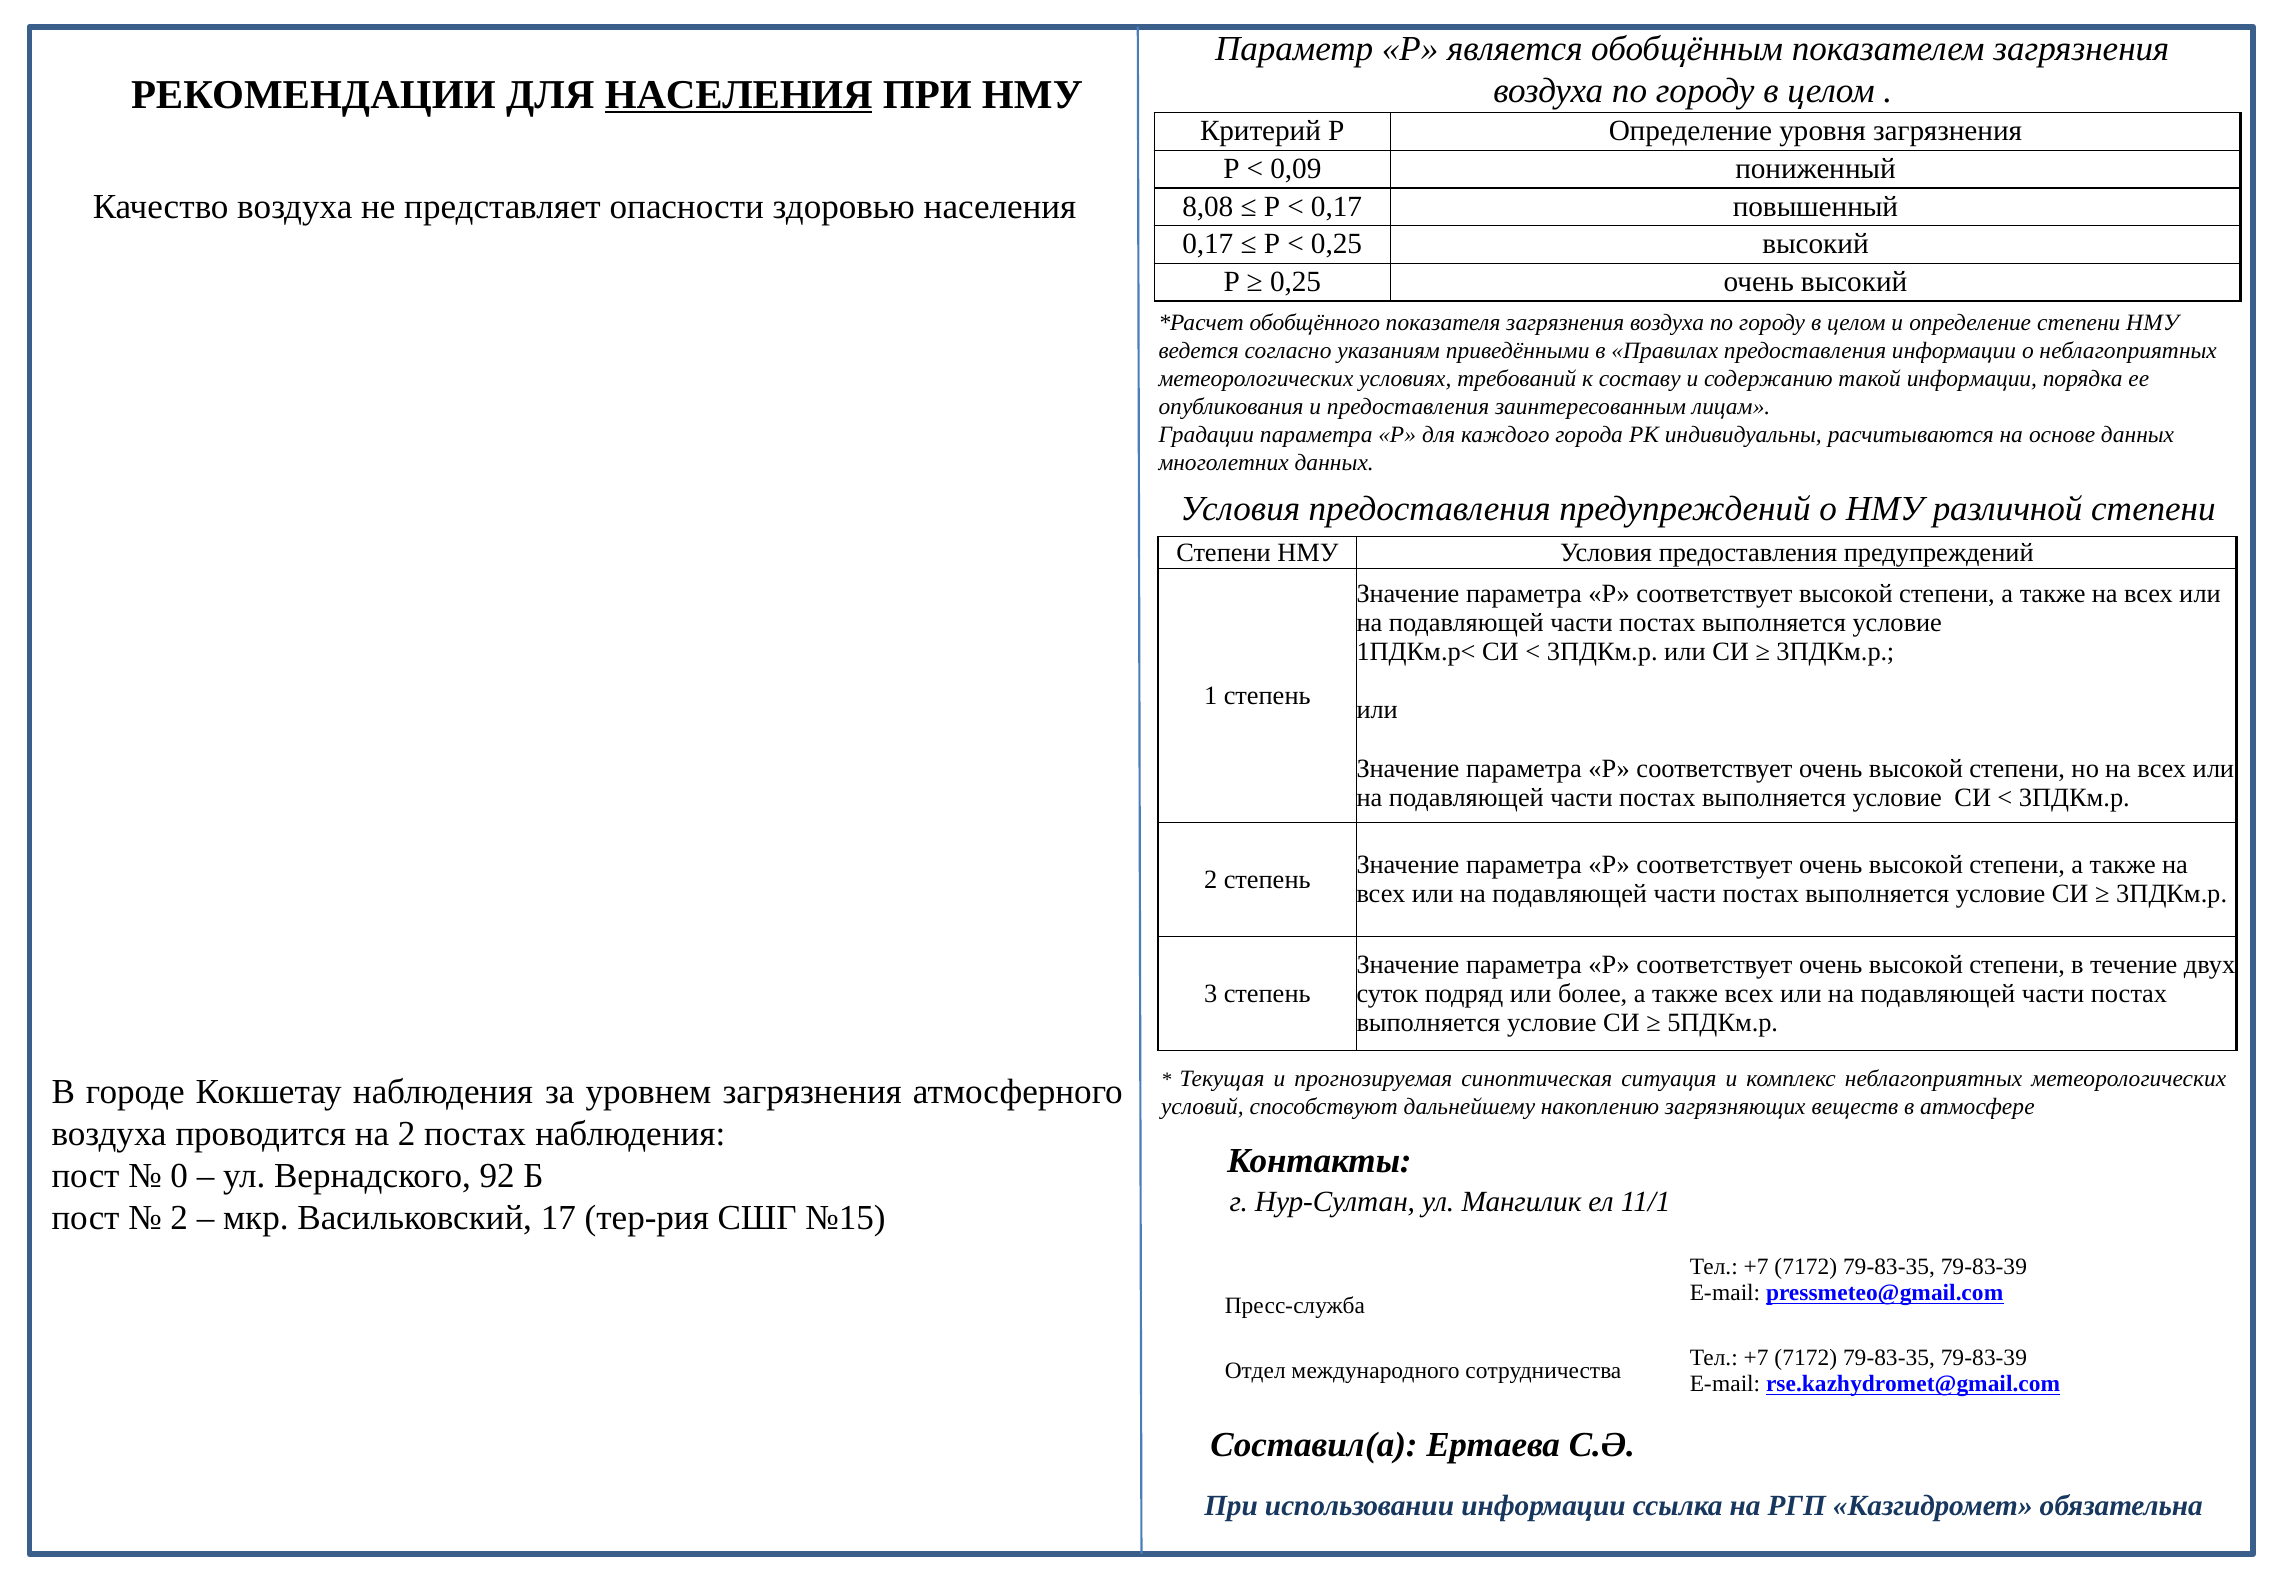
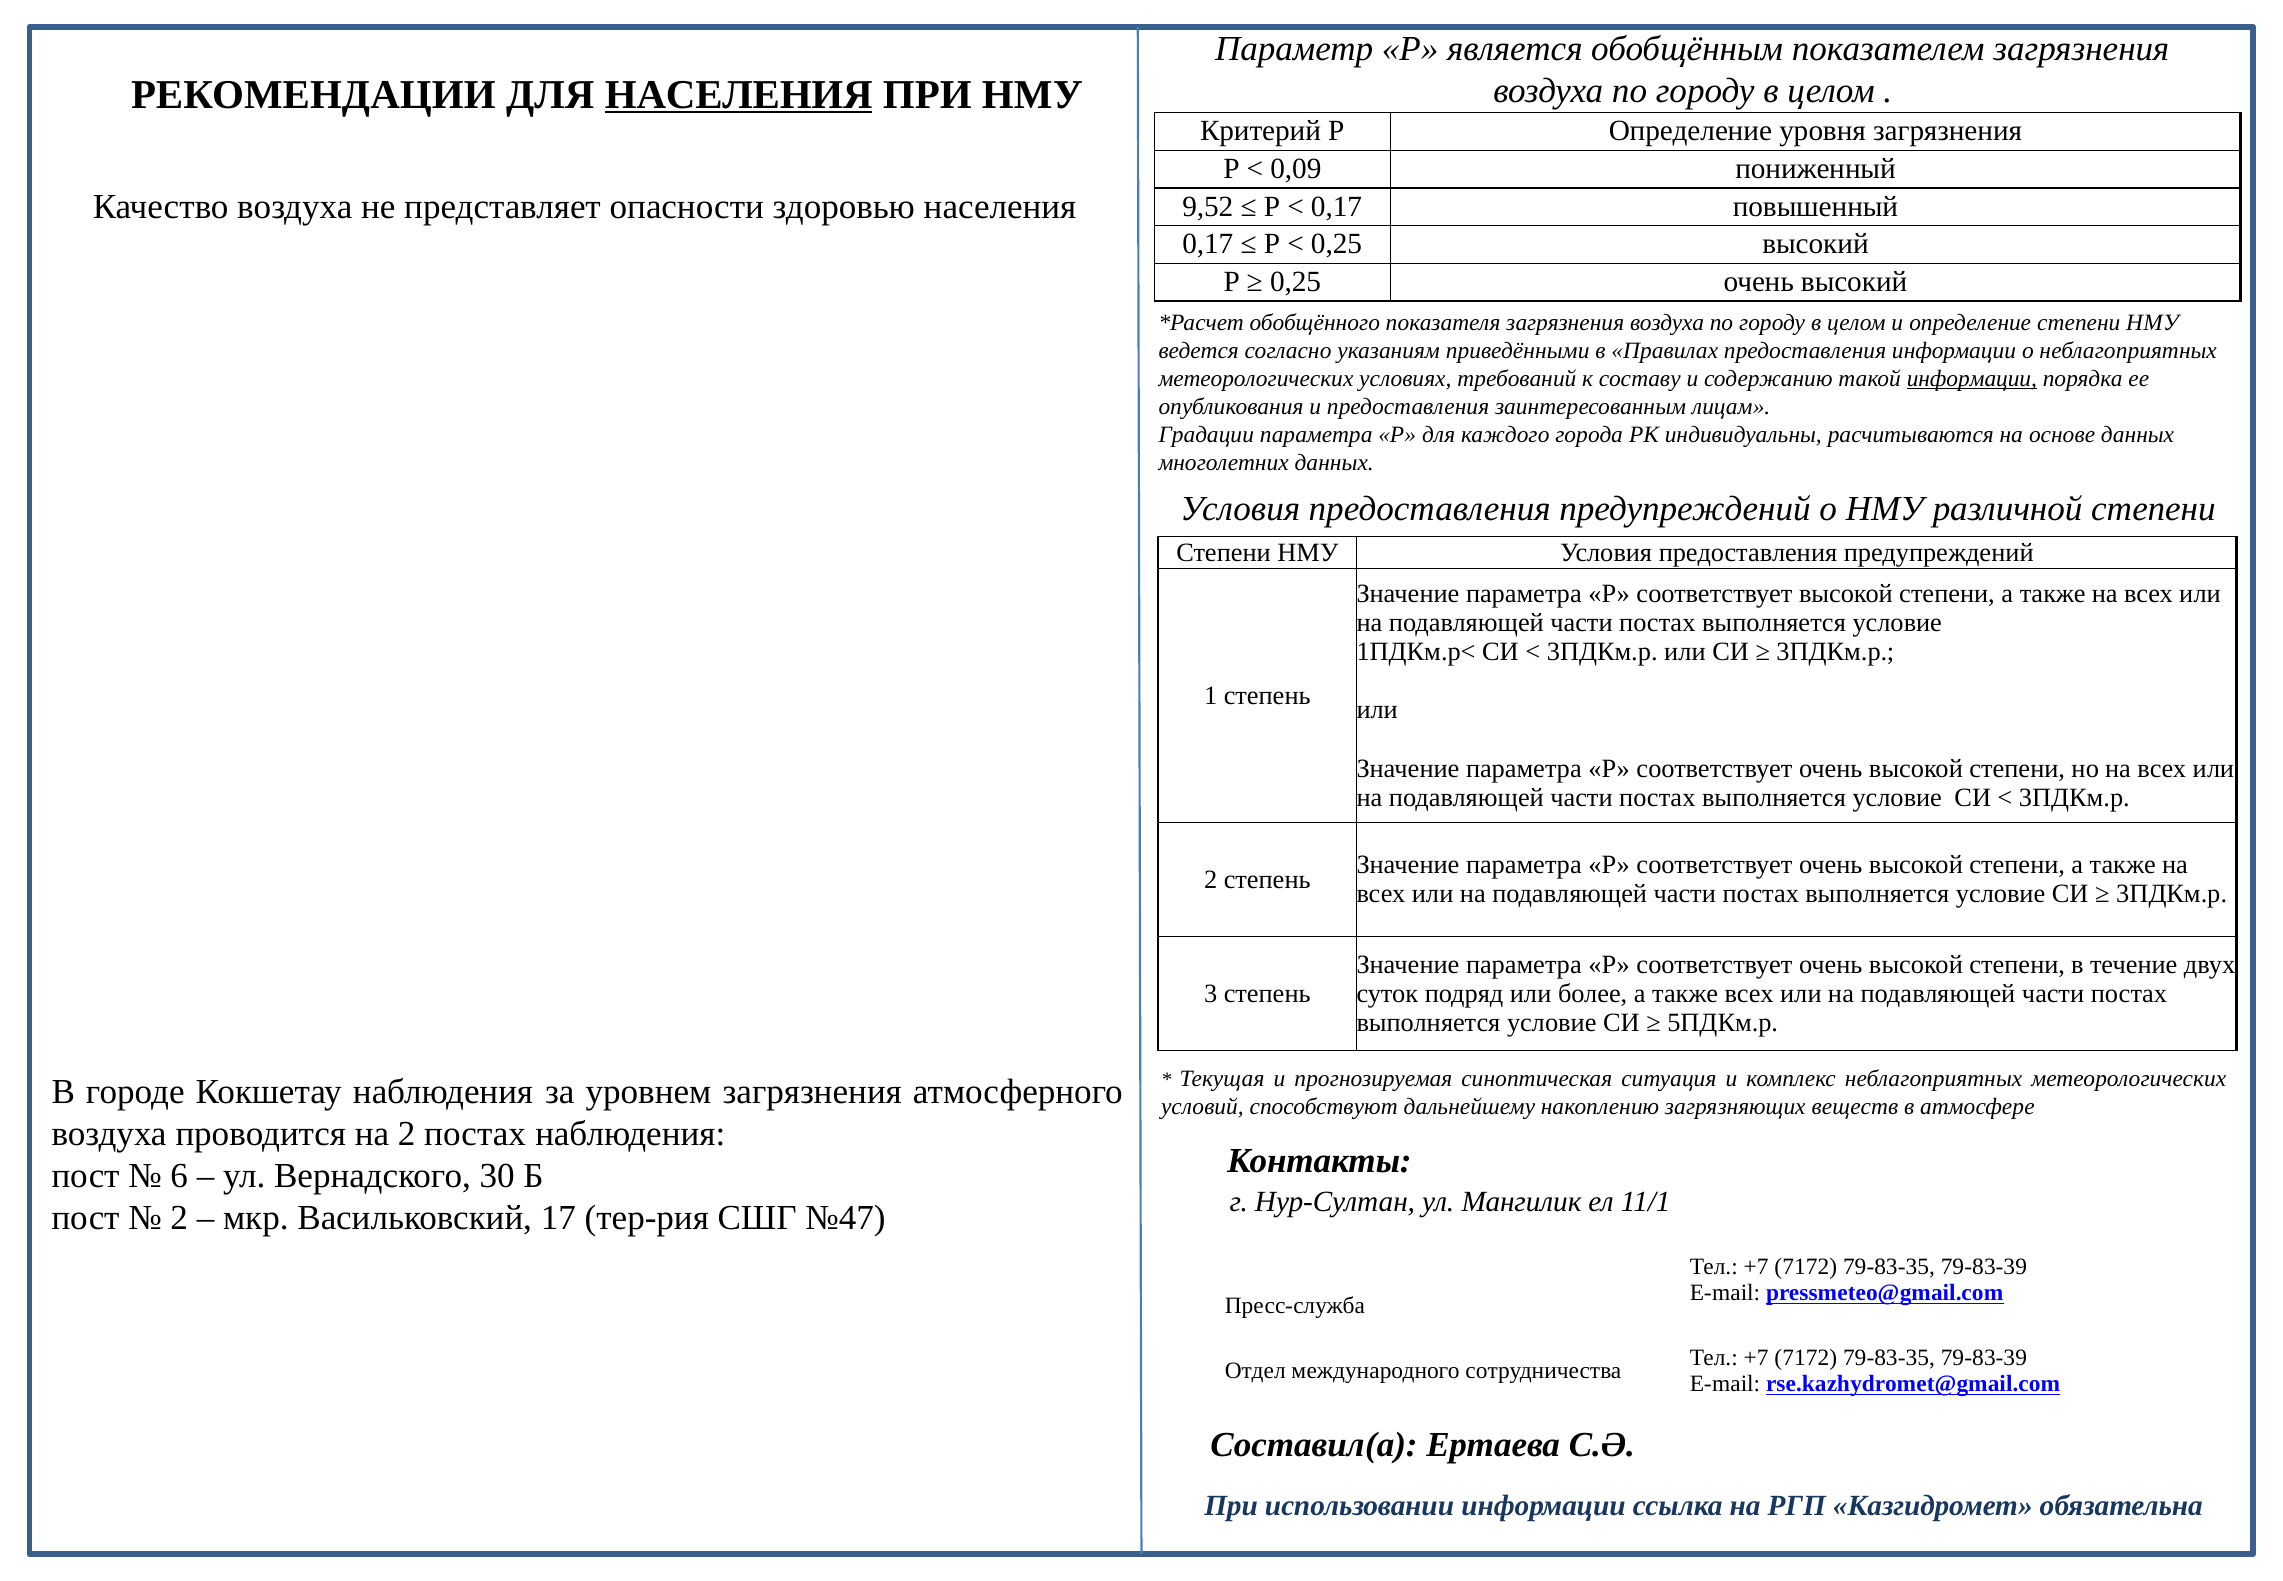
8,08: 8,08 -> 9,52 (1208, 207)
информации underline: none -> present (1972, 379)
0: 0 -> 6 (179, 1176)
92: 92 -> 30 (497, 1176)
№15: №15 -> №47 (845, 1218)
